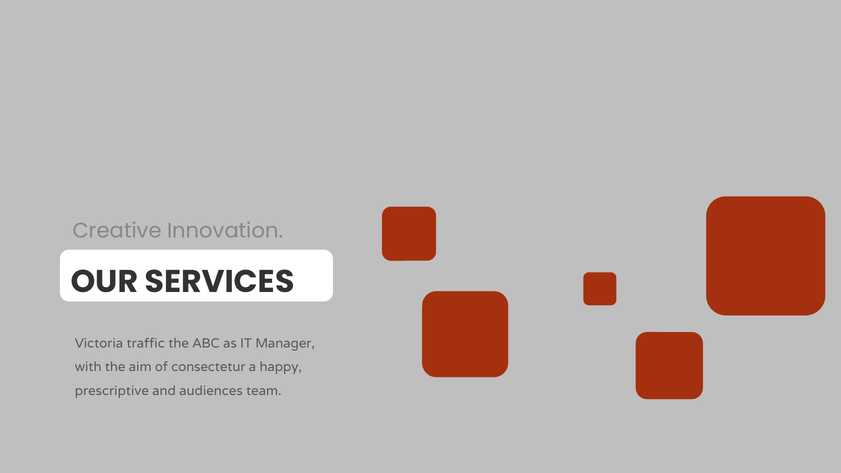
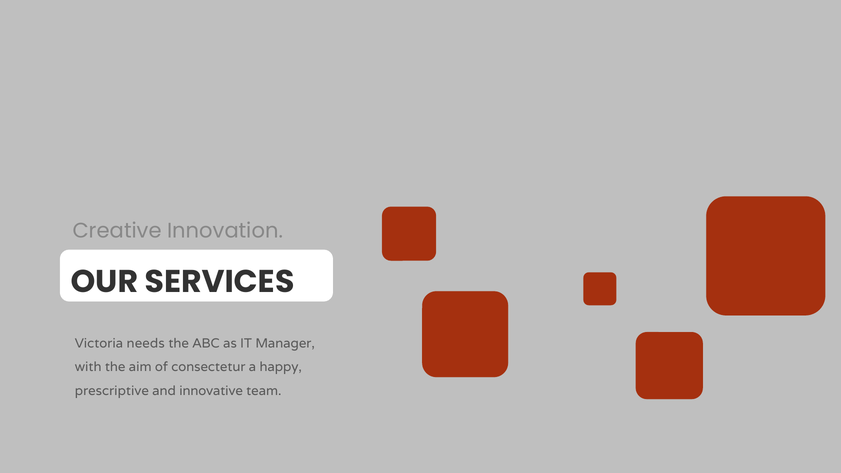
traffic: traffic -> needs (146, 343)
audiences: audiences -> innovative (211, 391)
